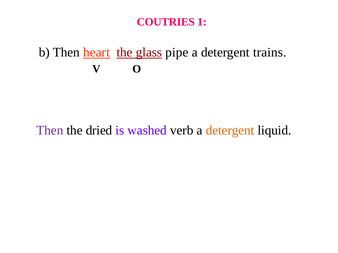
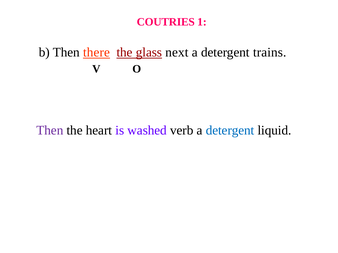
heart: heart -> there (97, 52)
pipe: pipe -> next (177, 52)
dried: dried -> heart (99, 131)
detergent colour: orange -> blue (230, 131)
